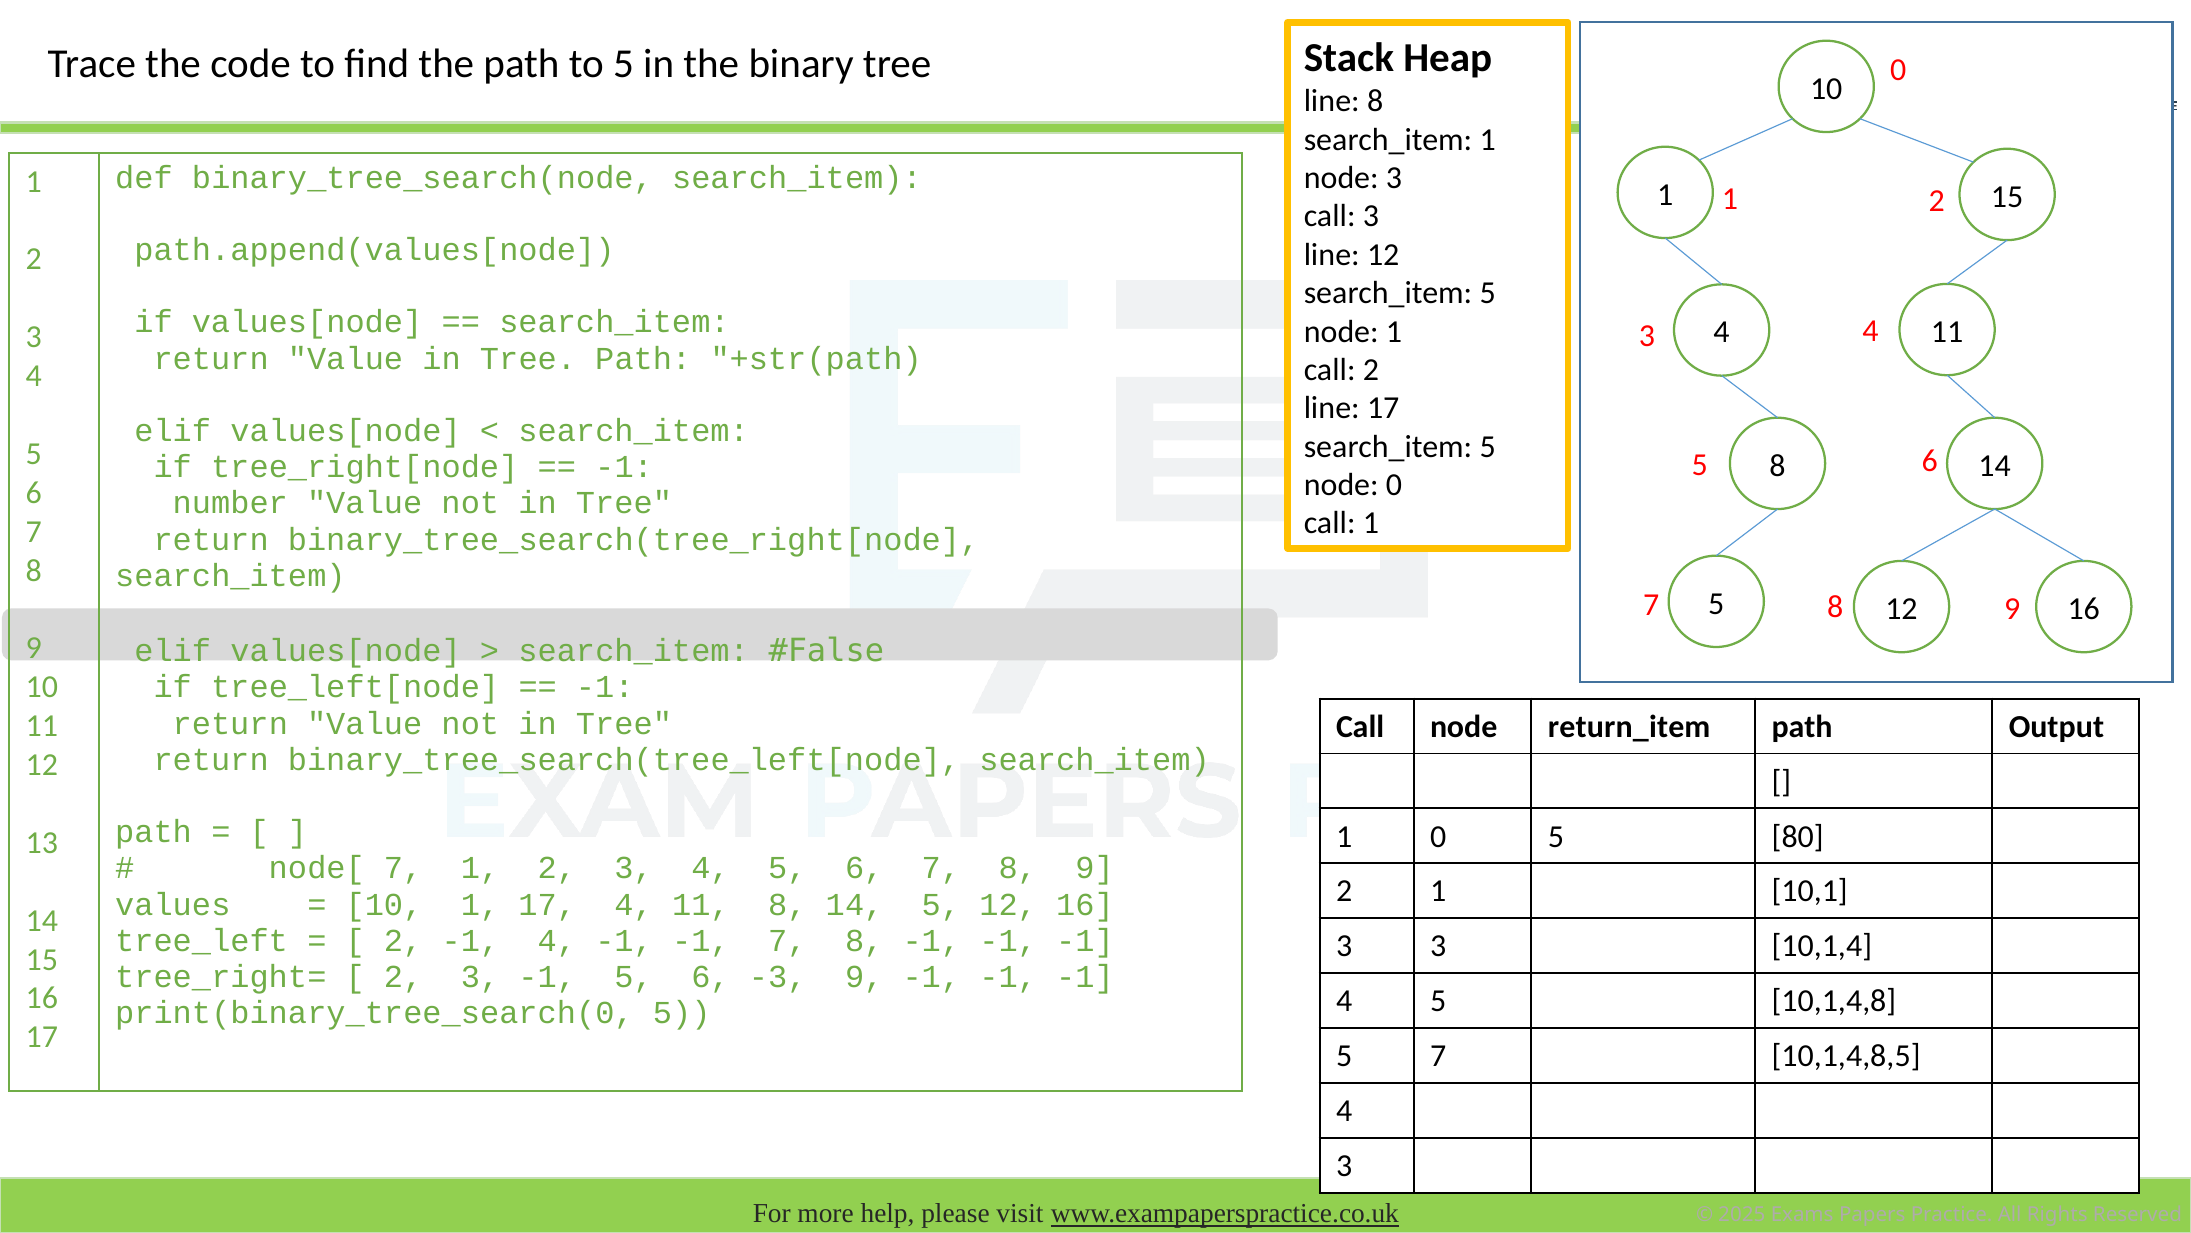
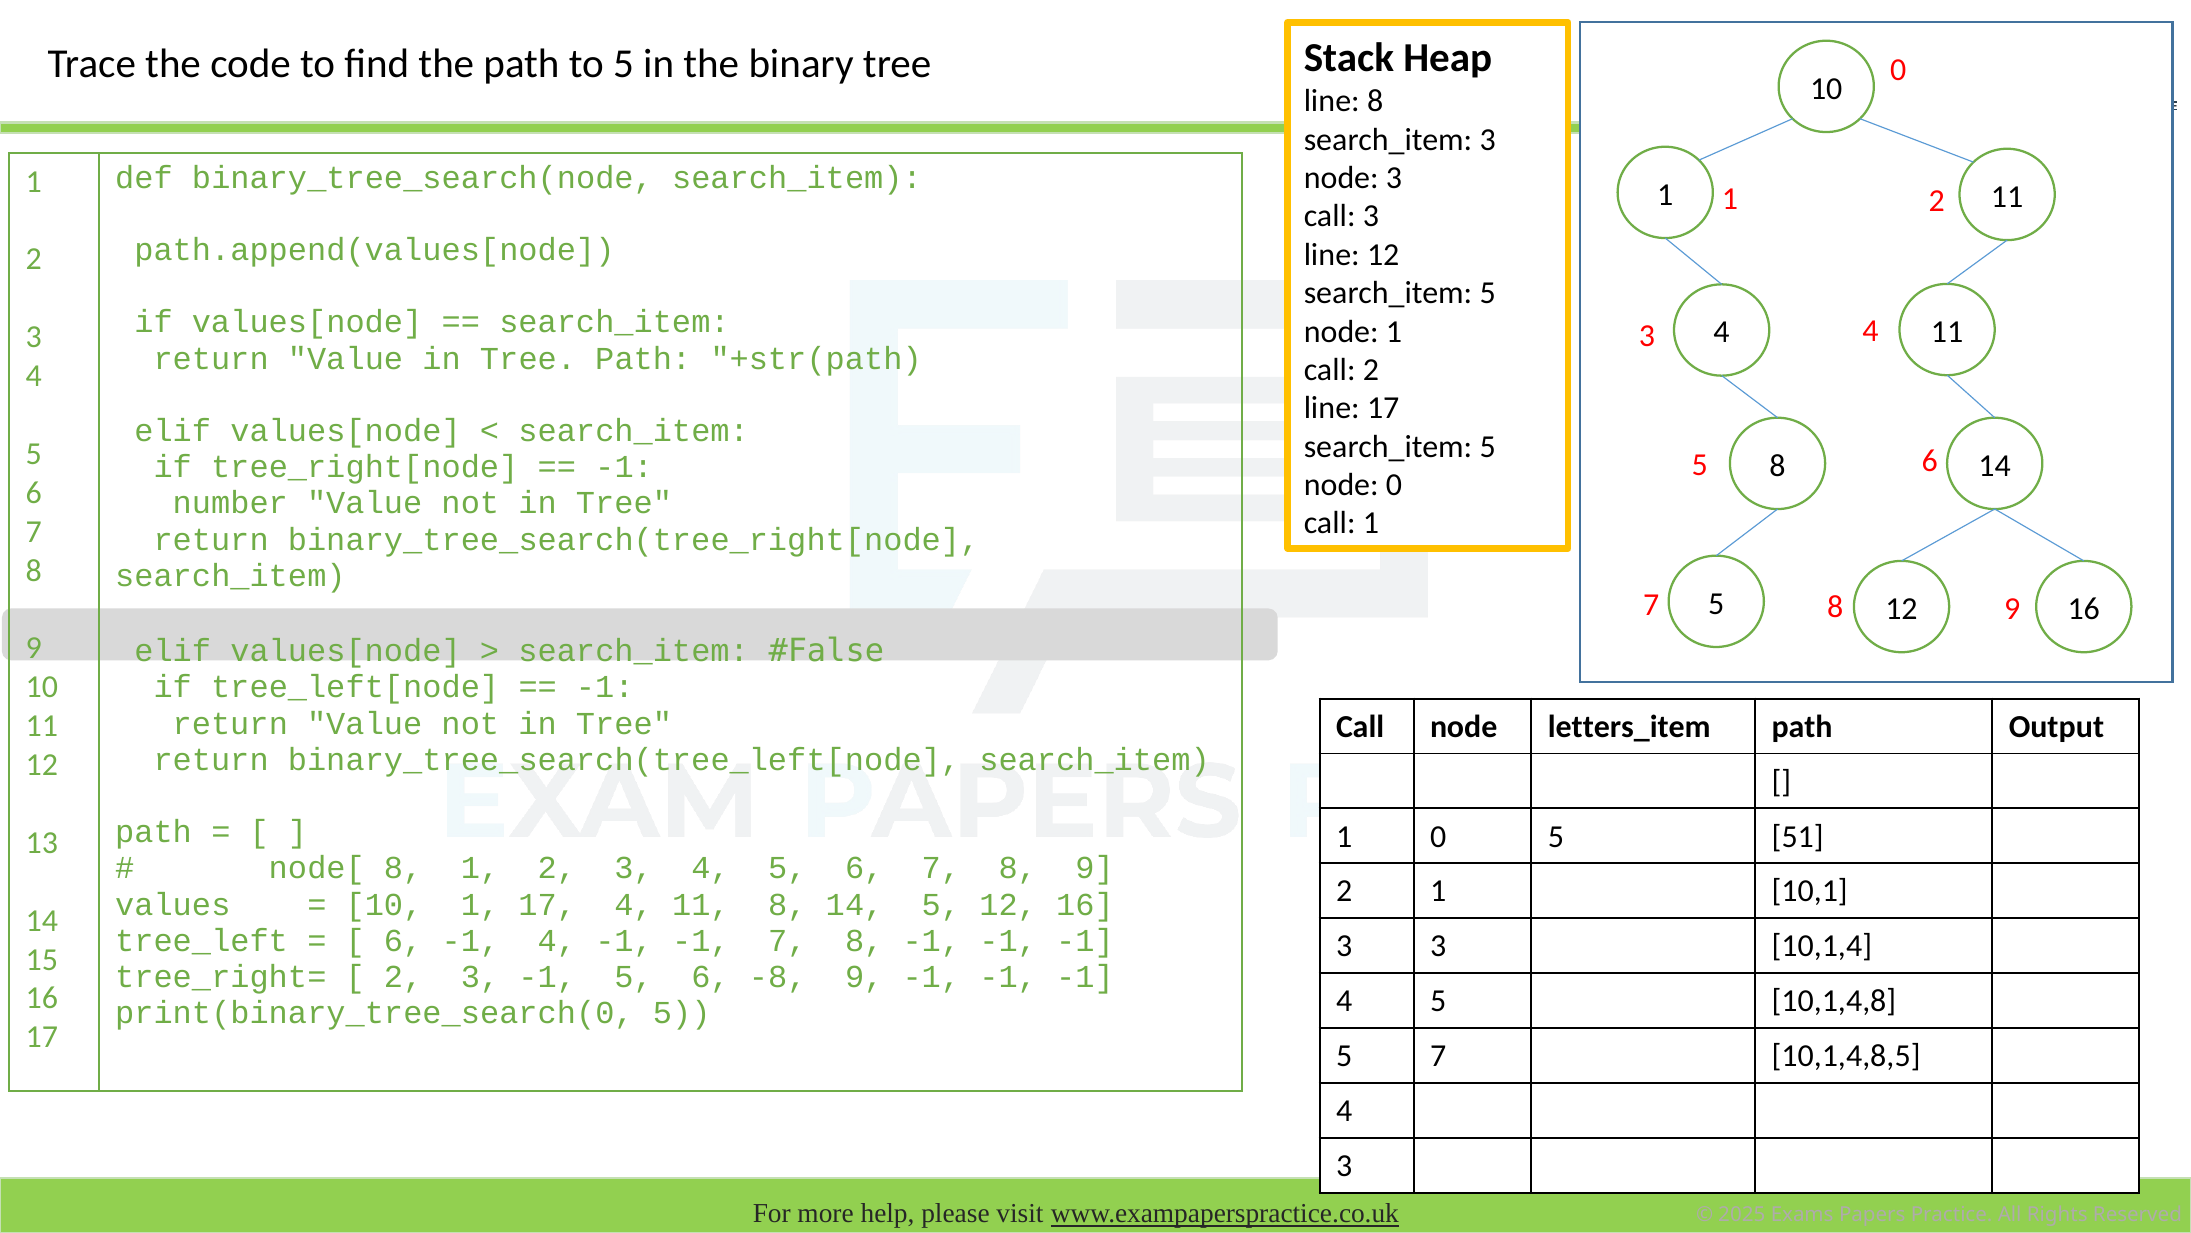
search_item 1: 1 -> 3 (1488, 139)
1 15: 15 -> 11 (2007, 197)
return_item: return_item -> letters_item (1629, 726)
80: 80 -> 51 (1798, 836)
node[ 7: 7 -> 8 (403, 868)
2: 2 -> 6 (403, 940)
-3: -3 -> -8 (778, 976)
